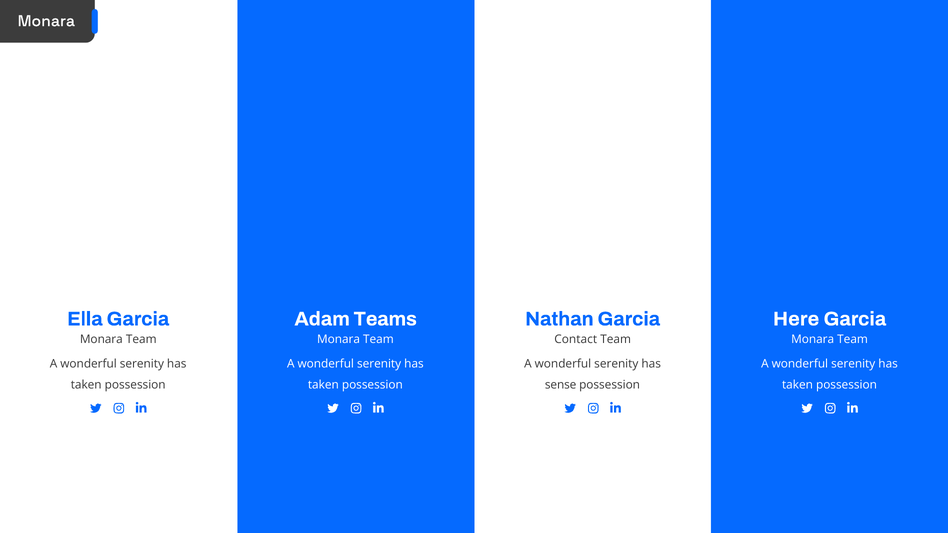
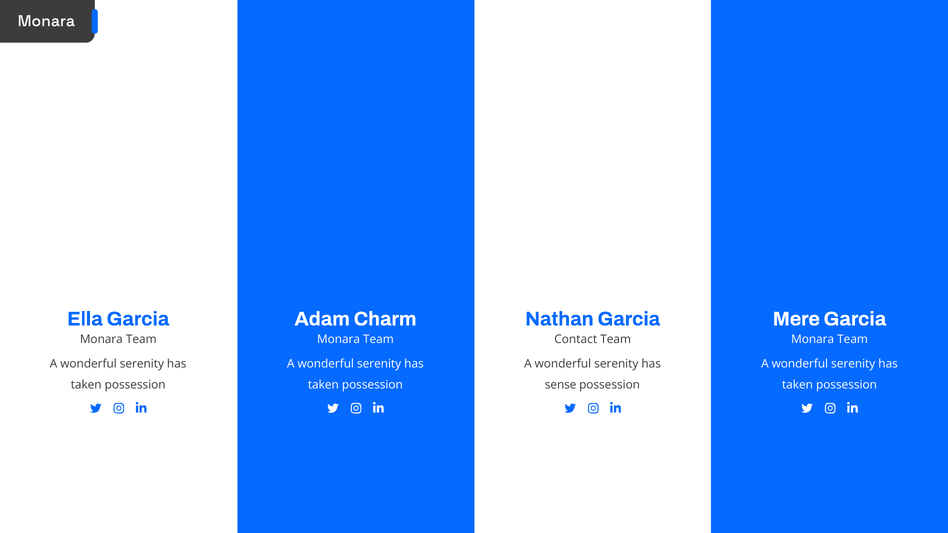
Teams: Teams -> Charm (385, 319)
Here: Here -> Mere (796, 319)
